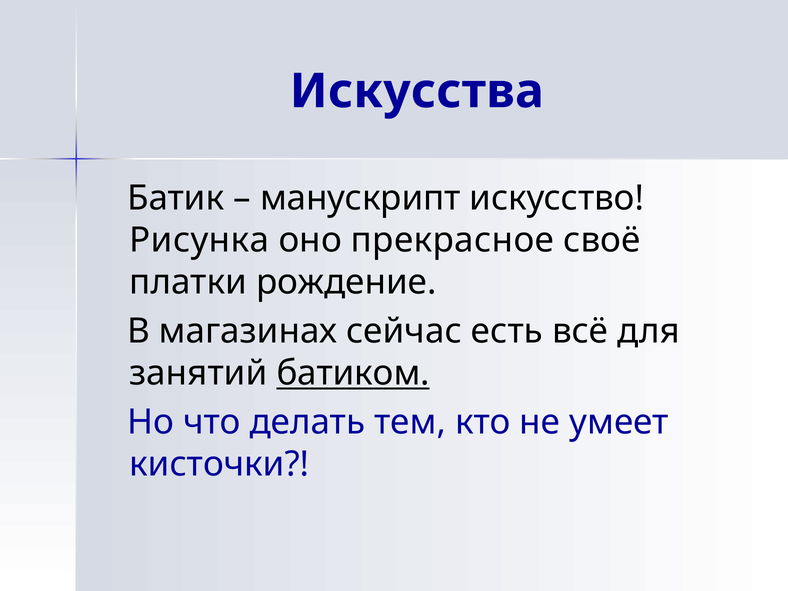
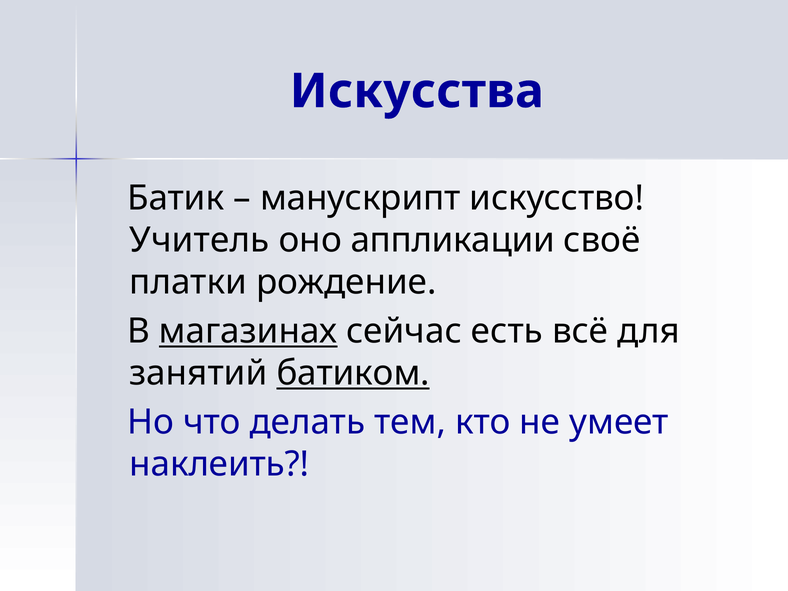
Рисунка: Рисунка -> Учитель (199, 240)
прекрасное: прекрасное -> аппликации (453, 240)
магазинах underline: none -> present (248, 331)
кисточки: кисточки -> наклеить (219, 464)
